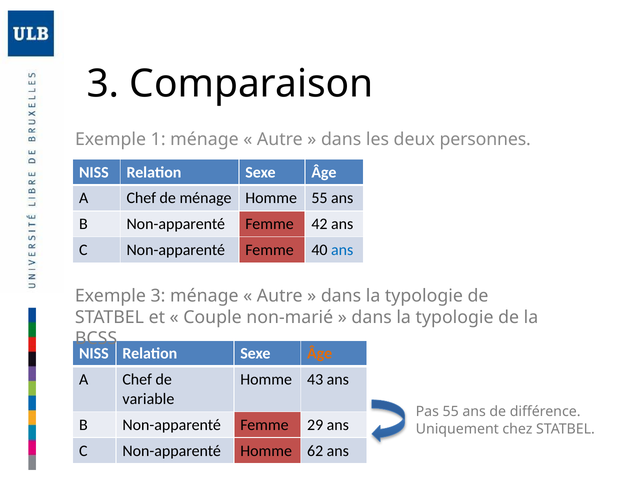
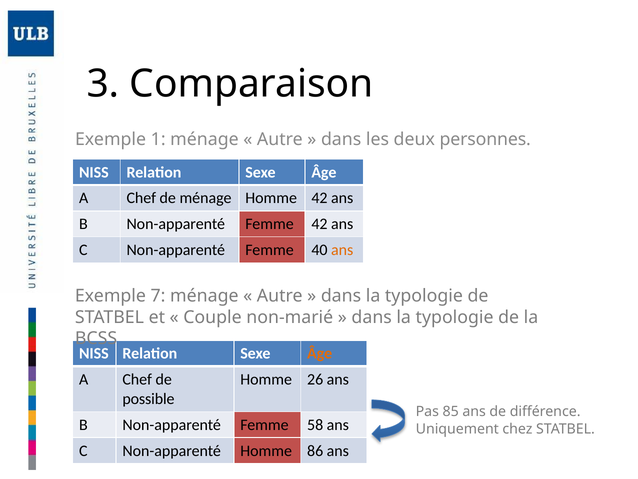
Homme 55: 55 -> 42 (319, 198)
ans colour: blue -> orange (342, 250)
Exemple 3: 3 -> 7 (158, 296)
43: 43 -> 26 (315, 379)
variable: variable -> possible (148, 399)
Pas 55: 55 -> 85 (451, 411)
29: 29 -> 58 (315, 424)
62: 62 -> 86 (315, 450)
